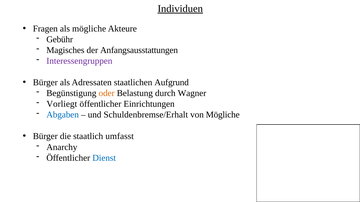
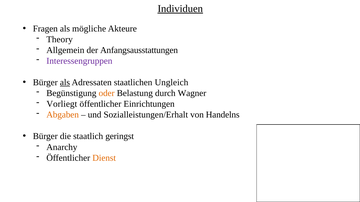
Gebühr: Gebühr -> Theory (60, 39)
Magisches: Magisches -> Allgemein (65, 50)
als underline: none -> present (65, 83)
Aufgrund: Aufgrund -> Ungleich (172, 83)
Abgaben colour: blue -> orange (63, 115)
Schuldenbremse/Erhalt: Schuldenbremse/Erhalt -> Sozialleistungen/Erhalt (146, 115)
von Mögliche: Mögliche -> Handelns (223, 115)
umfasst: umfasst -> geringst (120, 137)
Dienst colour: blue -> orange (104, 158)
